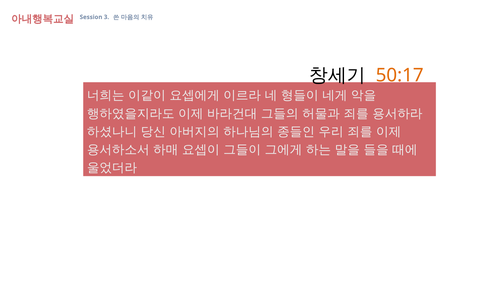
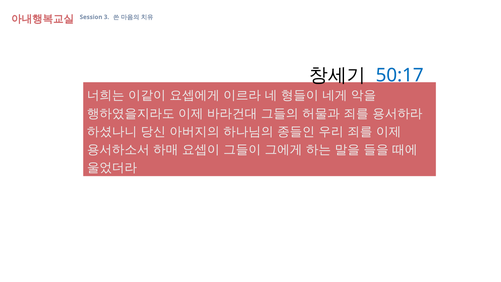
50:17 colour: orange -> blue (400, 75)
